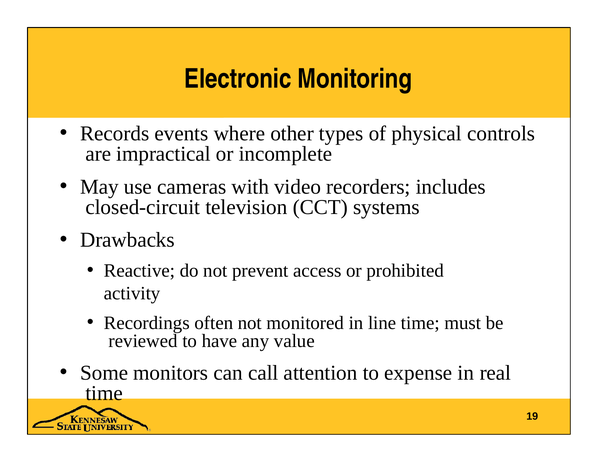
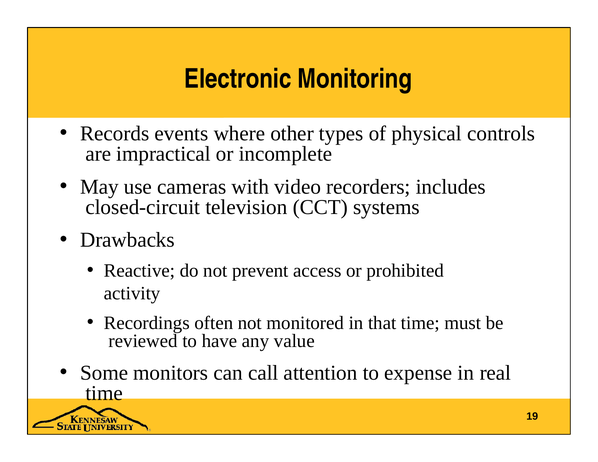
line: line -> that (382, 323)
